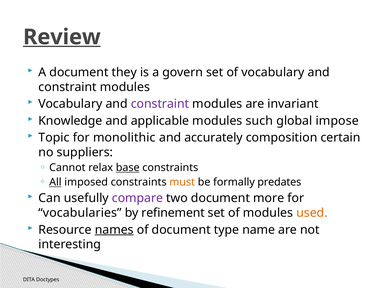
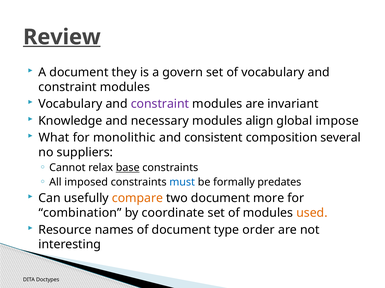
applicable: applicable -> necessary (160, 121)
such: such -> align (259, 121)
Topic: Topic -> What (54, 138)
accurately: accurately -> consistent (214, 138)
certain: certain -> several (341, 138)
All underline: present -> none (55, 183)
must colour: orange -> blue (182, 183)
compare colour: purple -> orange (138, 199)
vocabularies: vocabularies -> combination (80, 213)
refinement: refinement -> coordinate (173, 213)
names underline: present -> none (114, 230)
name: name -> order (259, 230)
